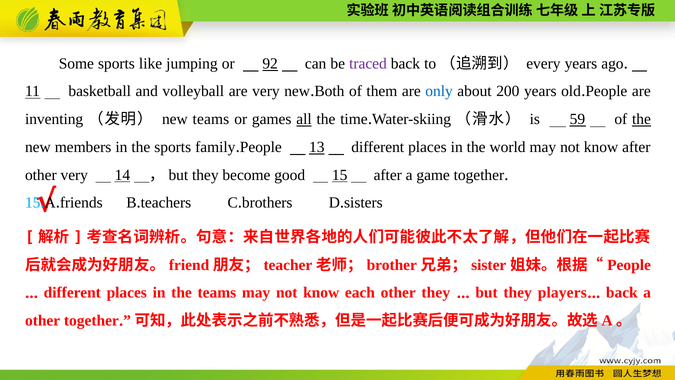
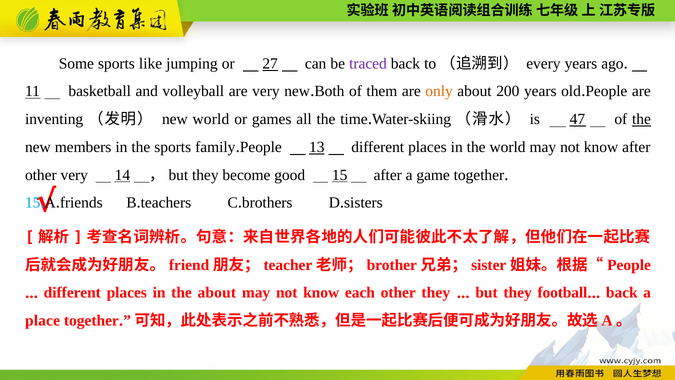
92: 92 -> 27 (270, 63)
only colour: blue -> orange (439, 91)
new teams: teams -> world (211, 119)
all underline: present -> none (304, 119)
59: 59 -> 47 (577, 119)
the teams: teams -> about (217, 293)
players: players -> football (562, 293)
other: other -> place (43, 320)
